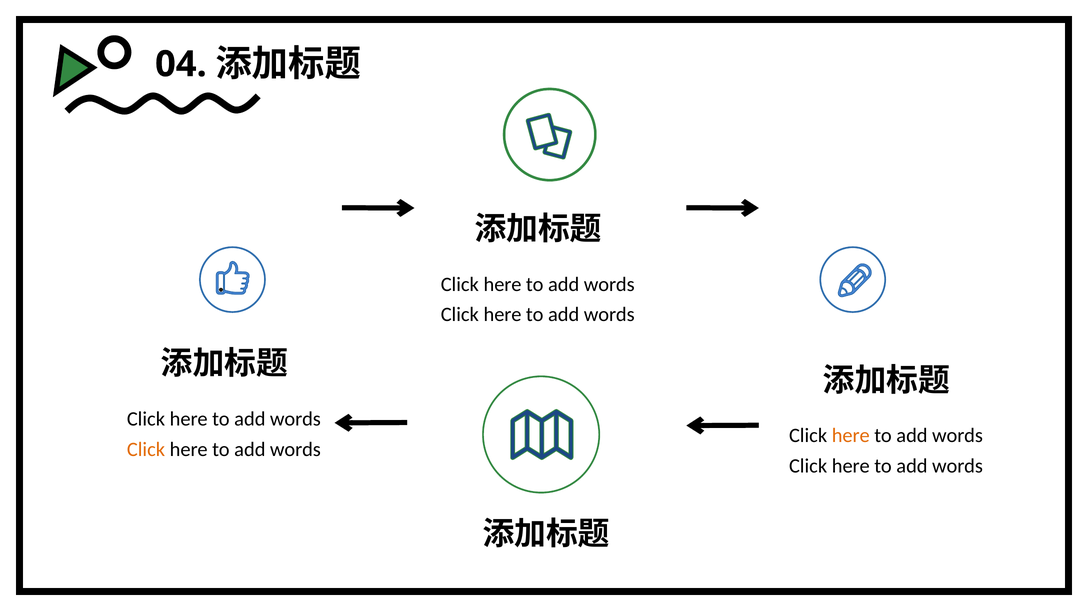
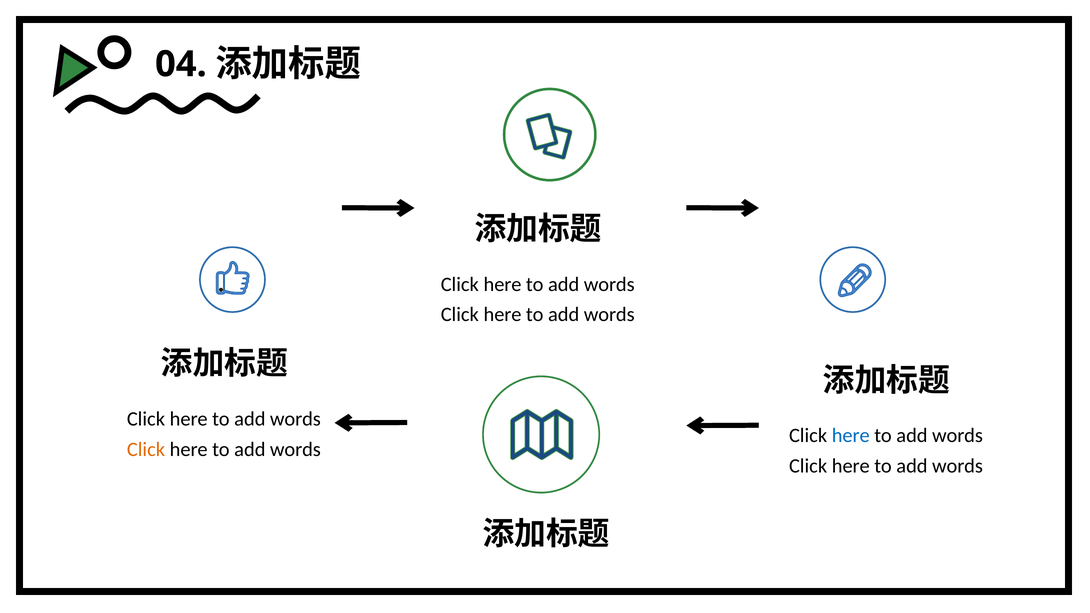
here colour: orange -> blue (851, 436)
